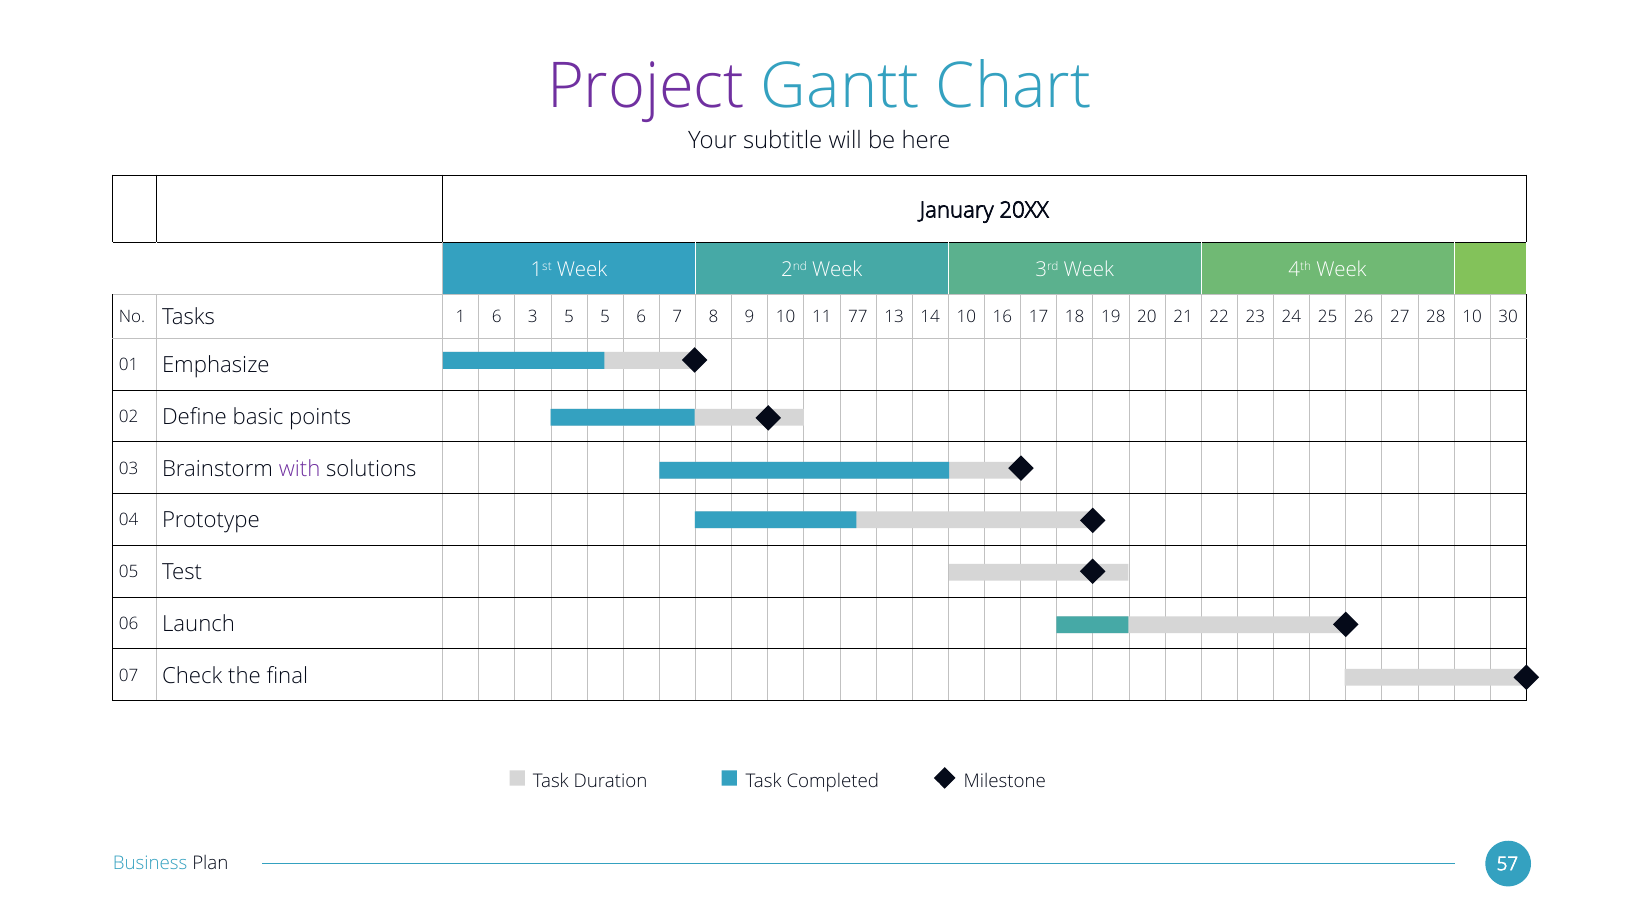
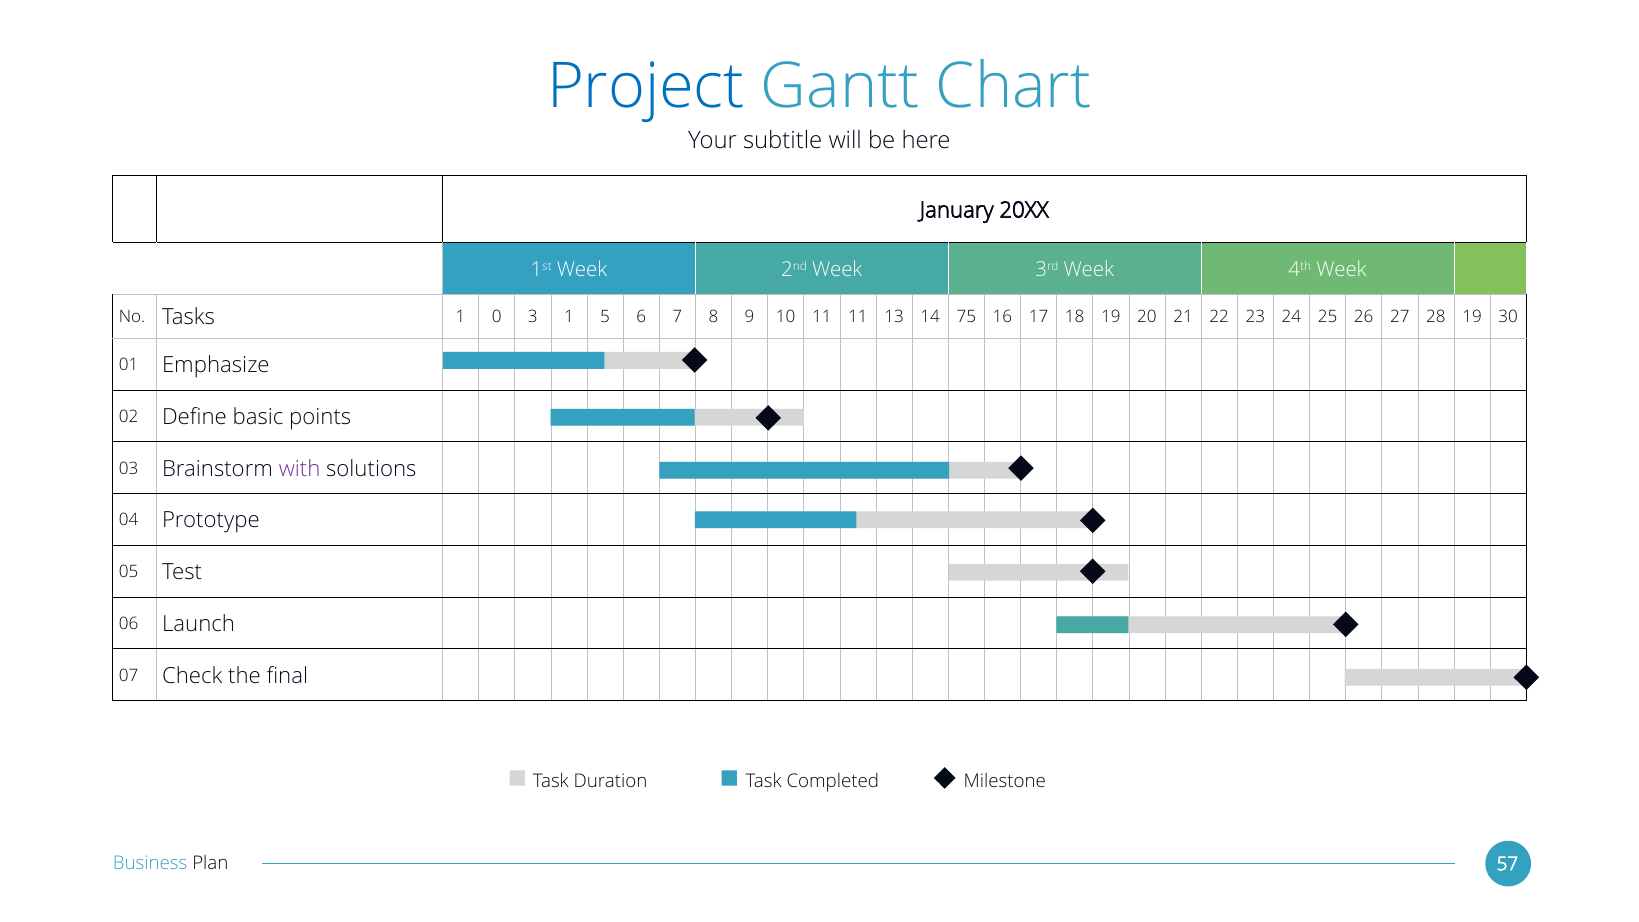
Project colour: purple -> blue (646, 87)
1 6: 6 -> 0 (497, 317)
3 5: 5 -> 1 (569, 317)
11 77: 77 -> 11 (858, 317)
14 10: 10 -> 75 (966, 317)
28 10: 10 -> 19 (1472, 317)
